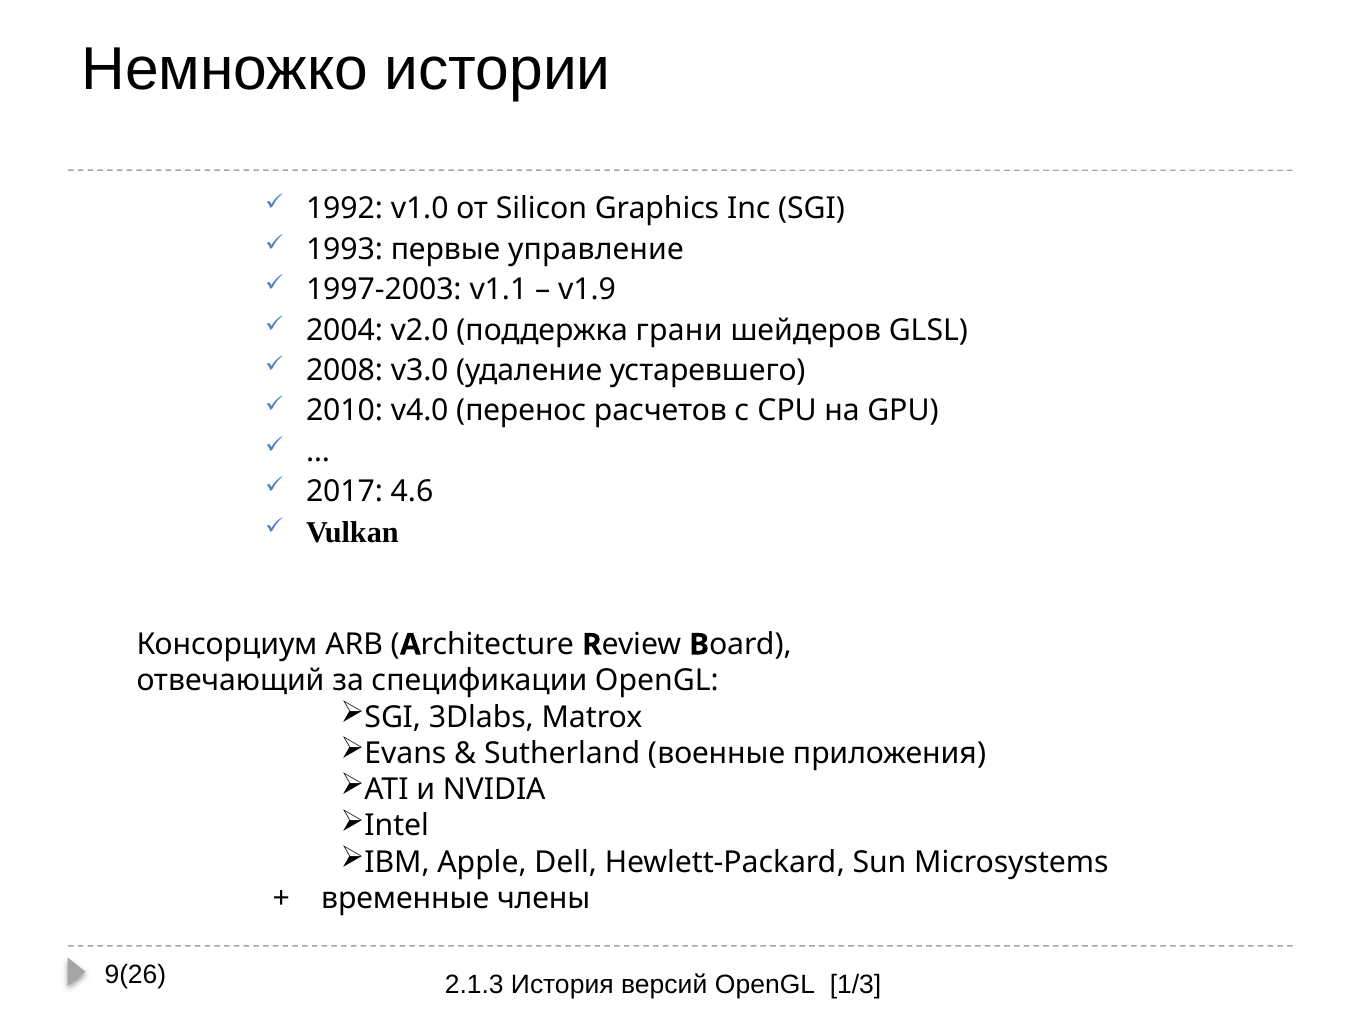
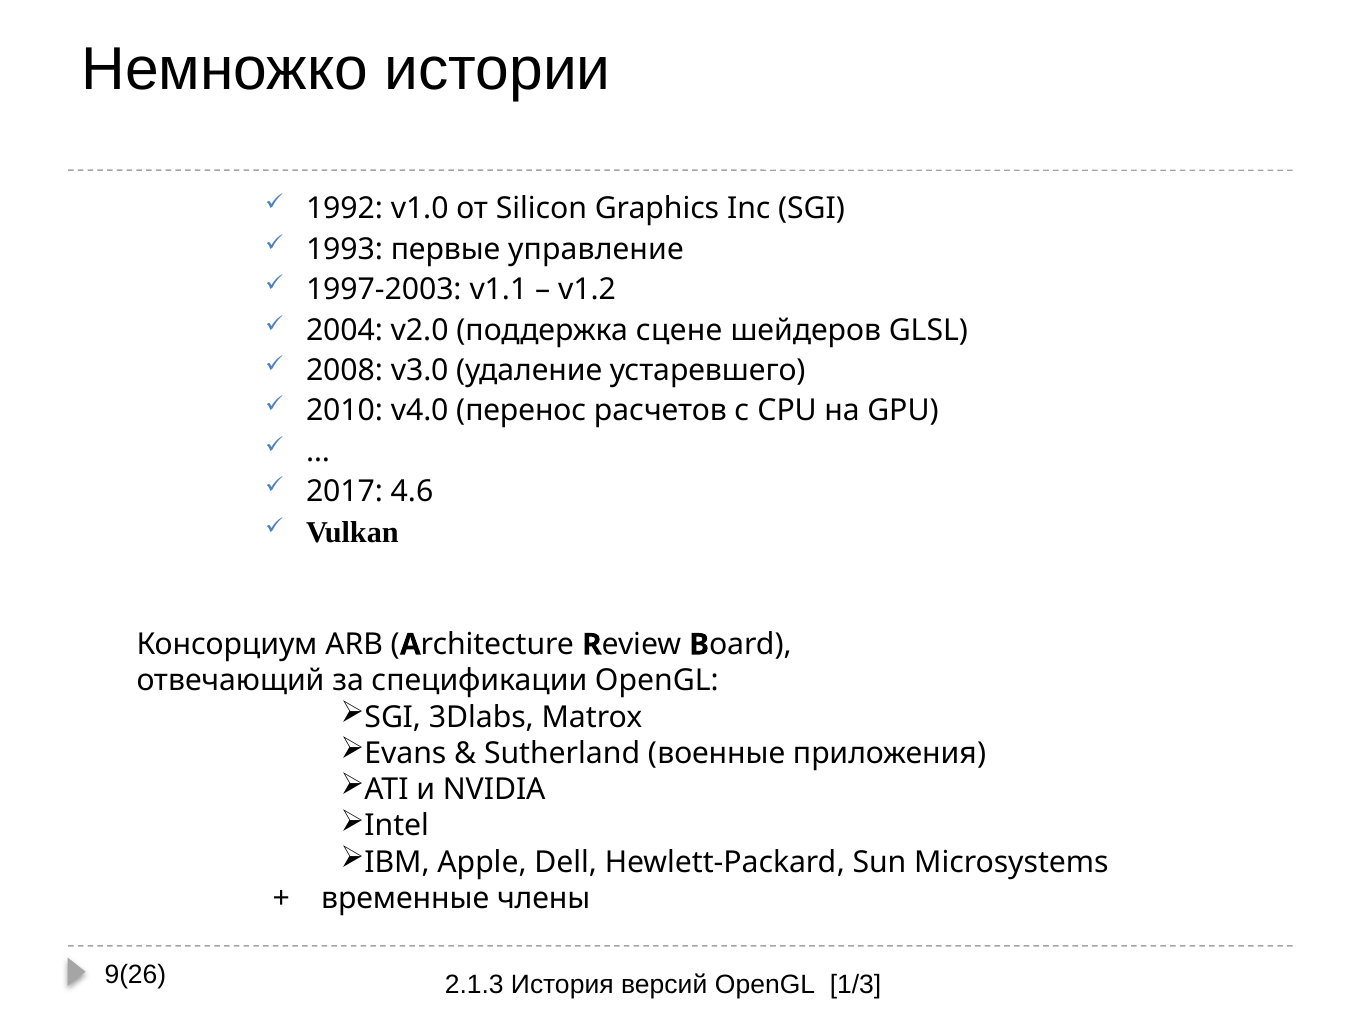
v1.9: v1.9 -> v1.2 (587, 290)
грани: грани -> сцене (679, 330)
